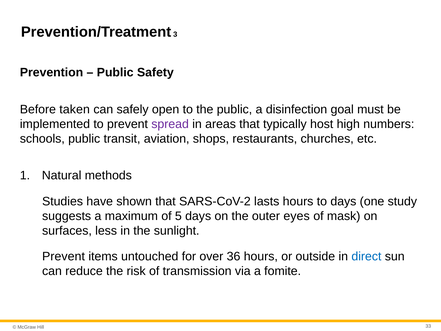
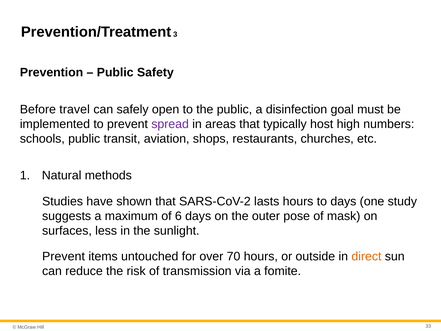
taken: taken -> travel (75, 109)
5: 5 -> 6 (178, 216)
eyes: eyes -> pose (297, 216)
36: 36 -> 70 (234, 256)
direct colour: blue -> orange (366, 256)
